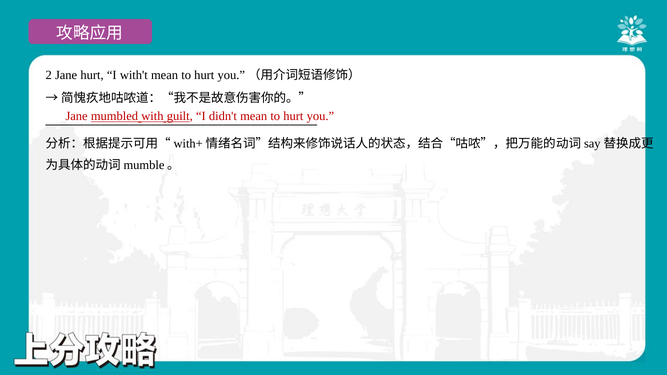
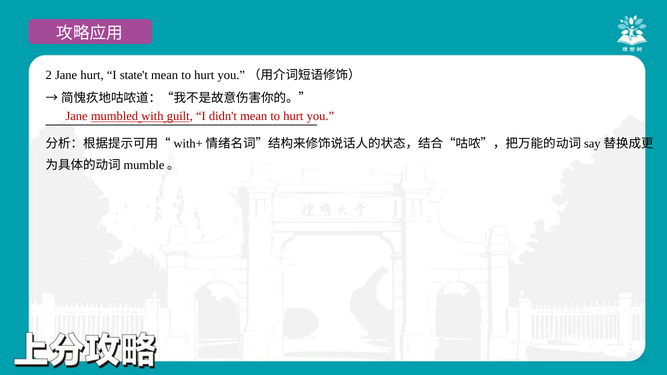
with't: with't -> state't (134, 75)
